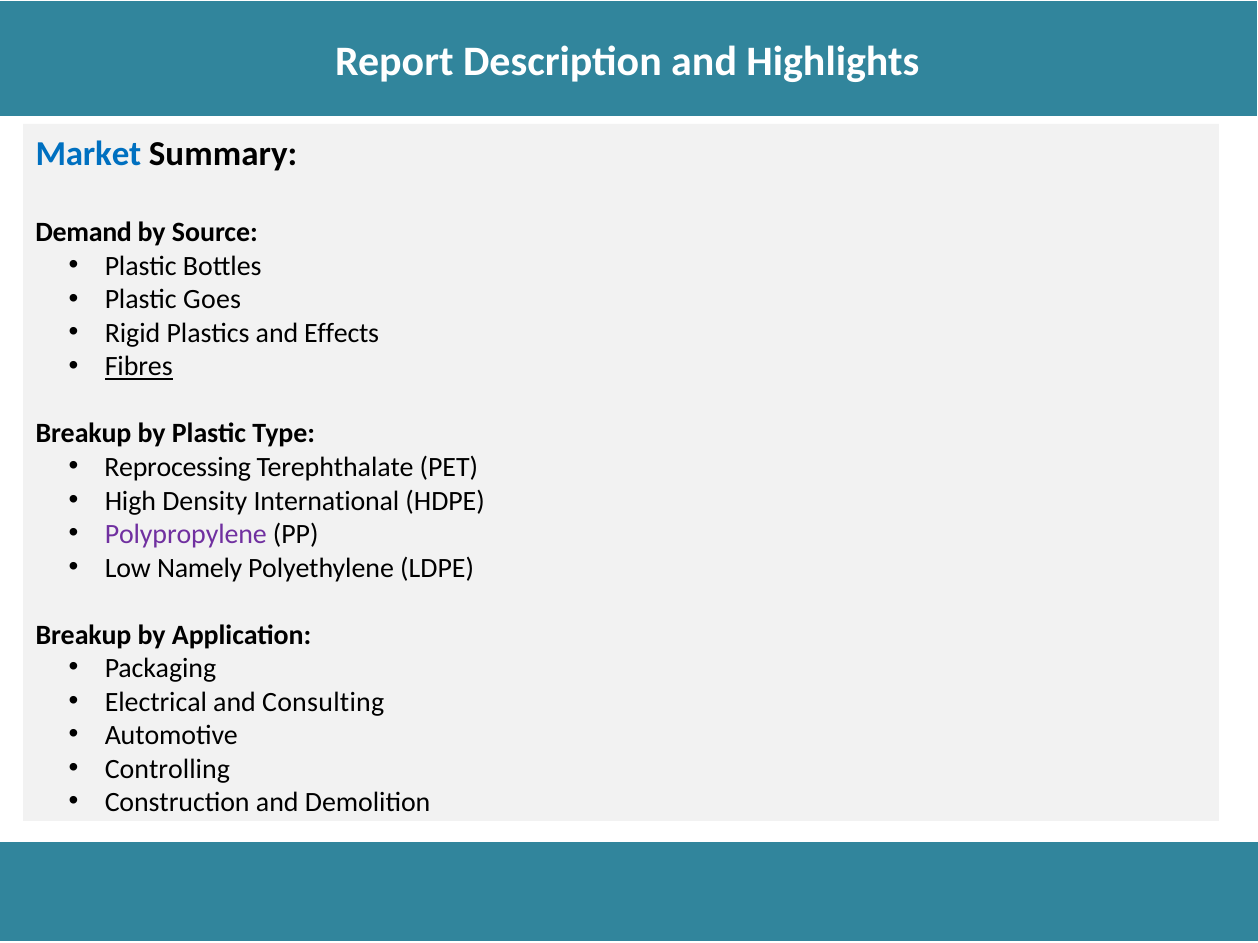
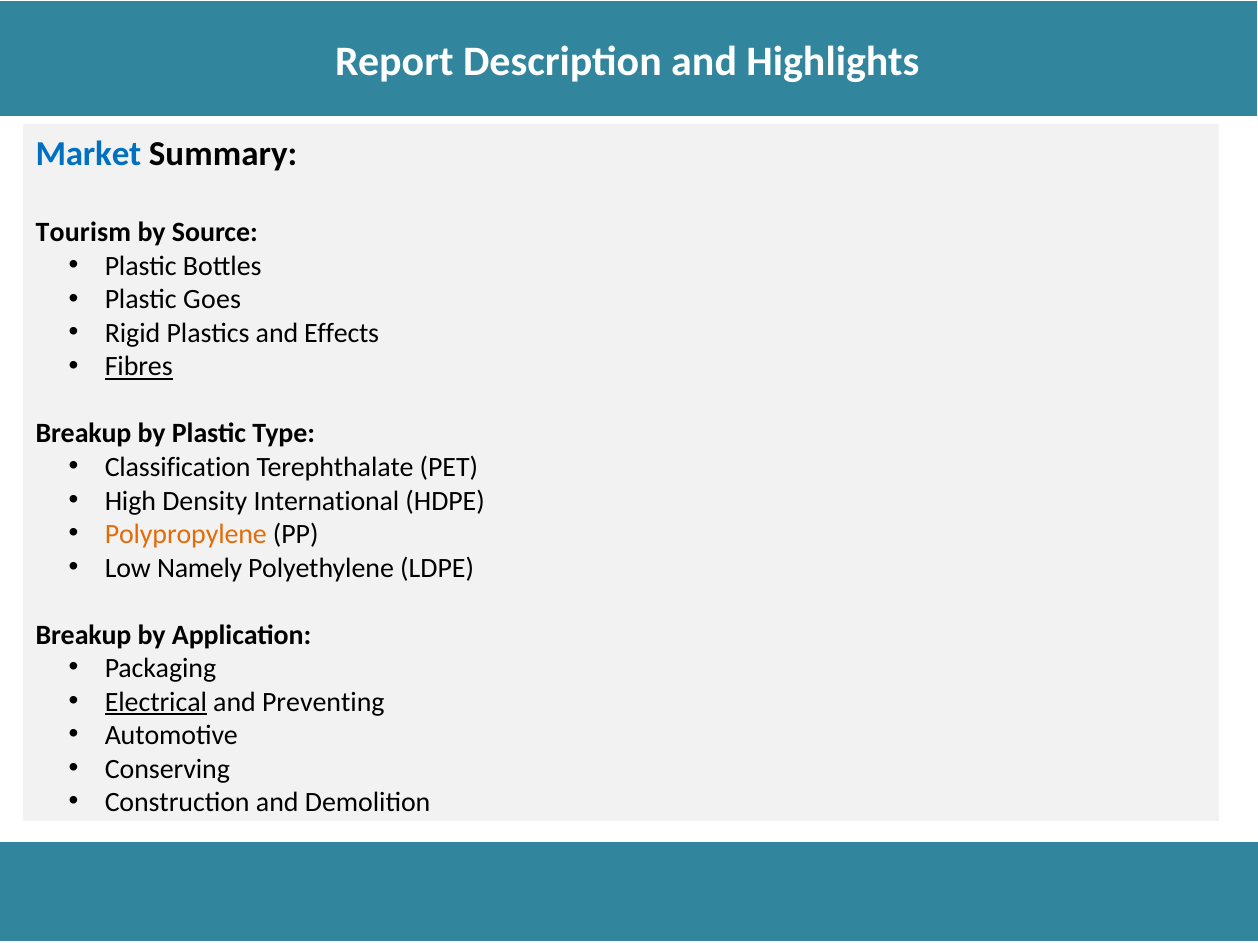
Demand: Demand -> Tourism (83, 233)
Reprocessing: Reprocessing -> Classification (178, 468)
Polypropylene colour: purple -> orange (186, 535)
Electrical underline: none -> present (156, 702)
Consulting: Consulting -> Preventing (323, 702)
Controlling: Controlling -> Conserving (167, 769)
